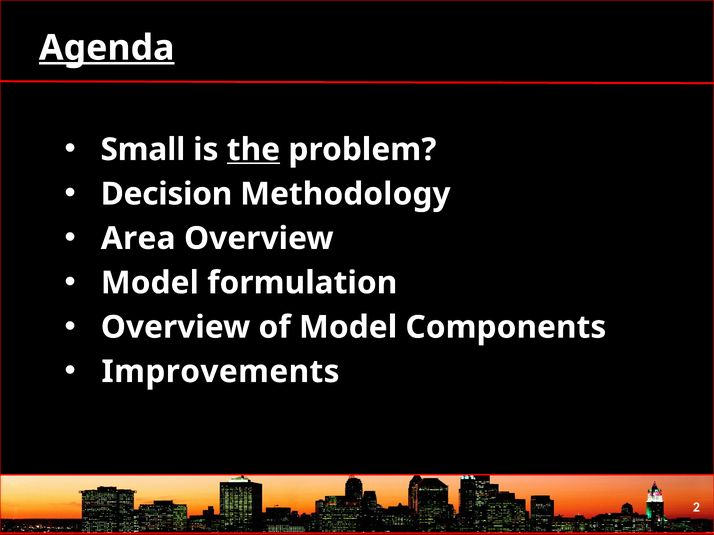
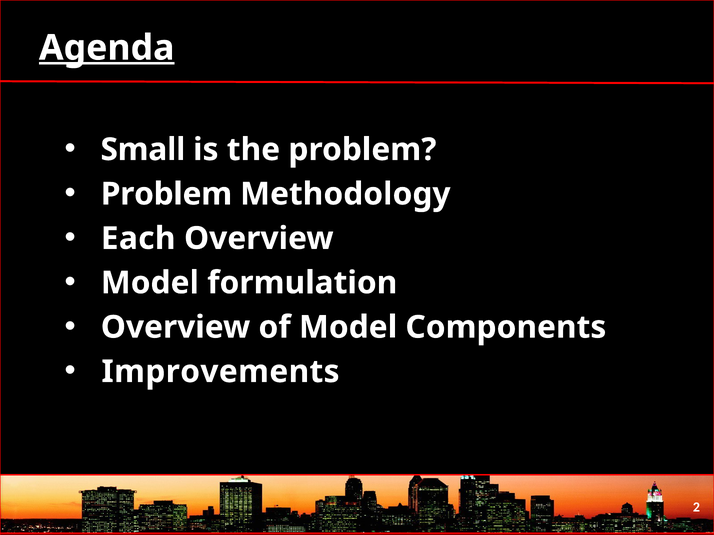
the underline: present -> none (253, 150)
Decision: Decision -> Problem (166, 194)
Area: Area -> Each (138, 239)
